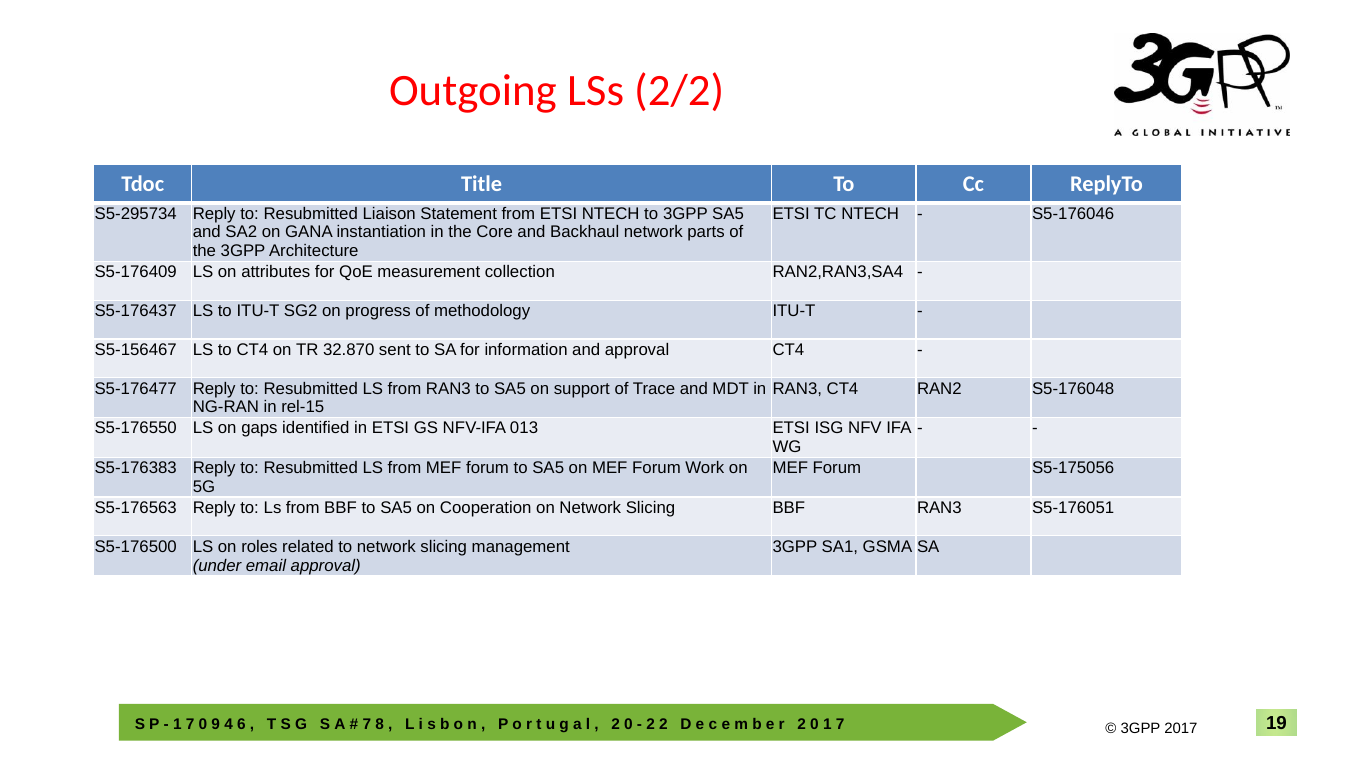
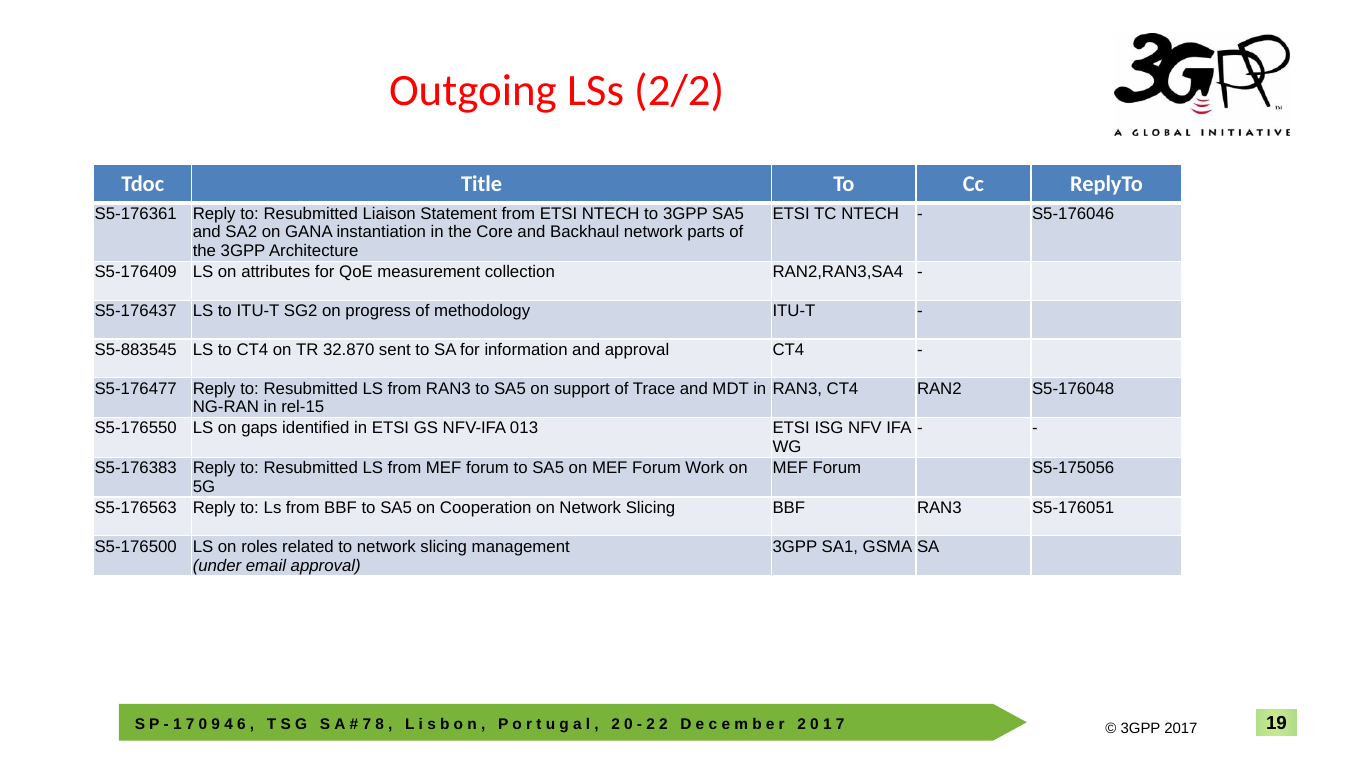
S5-295734: S5-295734 -> S5-176361 (136, 214)
S5-156467: S5-156467 -> S5-883545 (136, 350)
